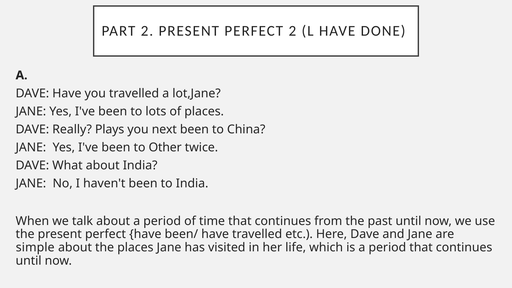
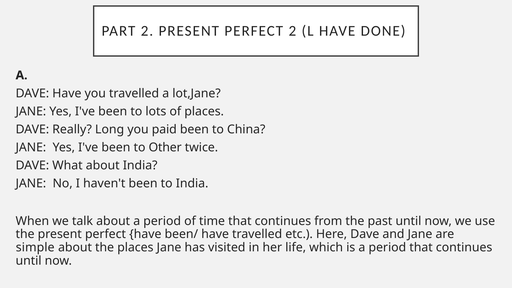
Plays: Plays -> Long (110, 129)
next: next -> paid (164, 129)
